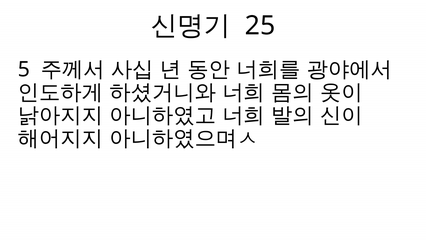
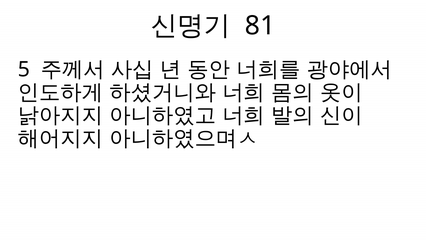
25: 25 -> 81 (260, 26)
